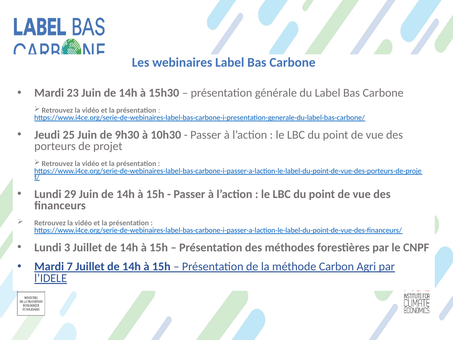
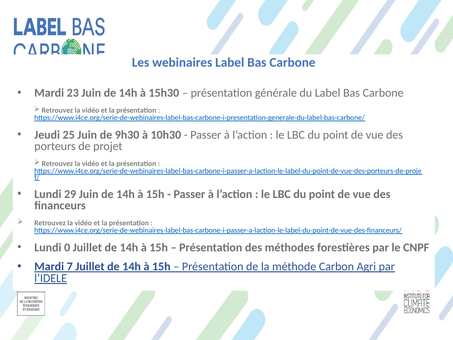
3: 3 -> 0 (67, 247)
